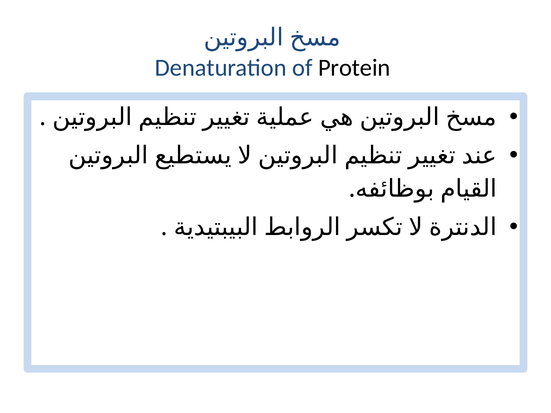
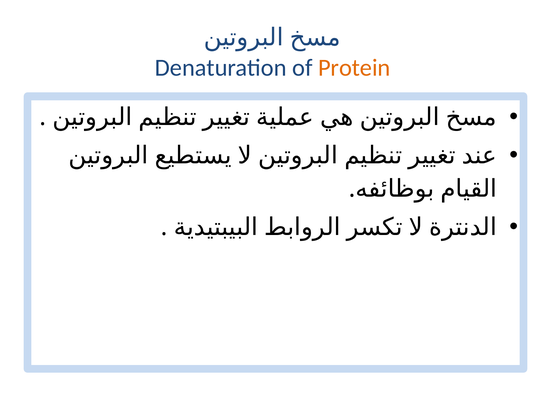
Protein colour: black -> orange (354, 68)
